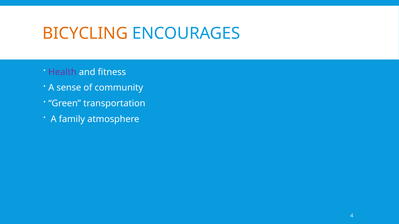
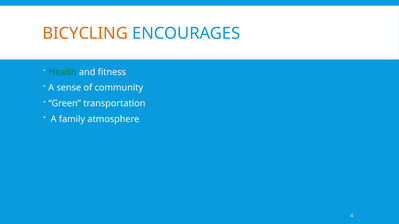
Health colour: purple -> green (62, 72)
